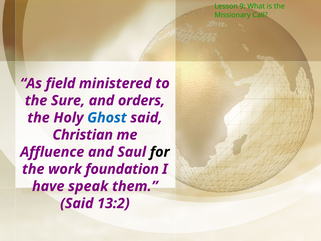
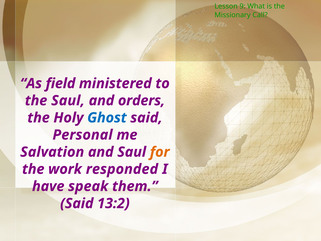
the Sure: Sure -> Saul (68, 100)
Christian: Christian -> Personal (83, 135)
Affluence: Affluence -> Salvation (52, 152)
for colour: black -> orange (160, 152)
foundation: foundation -> responded (122, 169)
